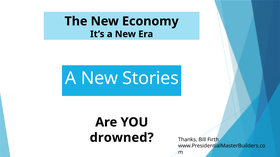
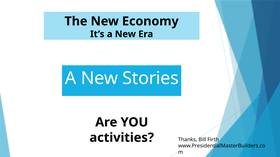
drowned: drowned -> activities (122, 138)
